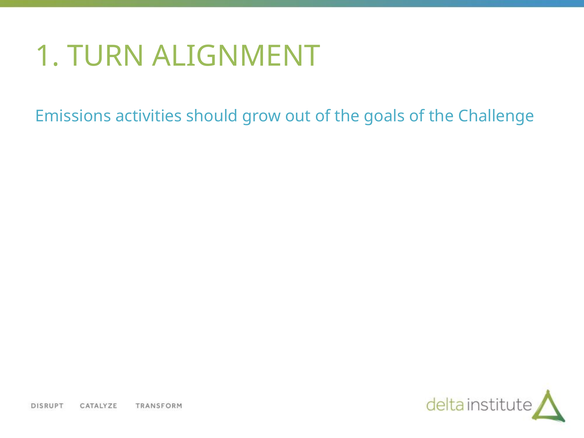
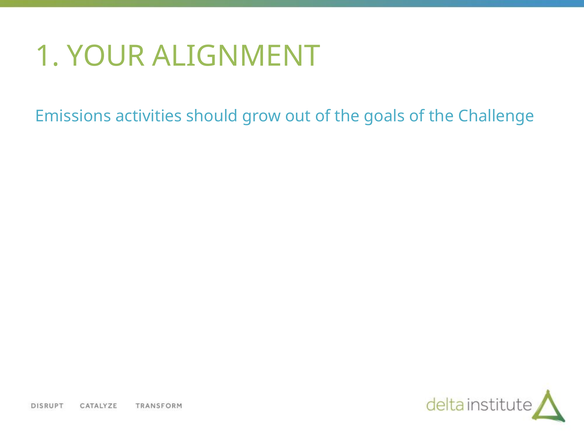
TURN: TURN -> YOUR (106, 56)
